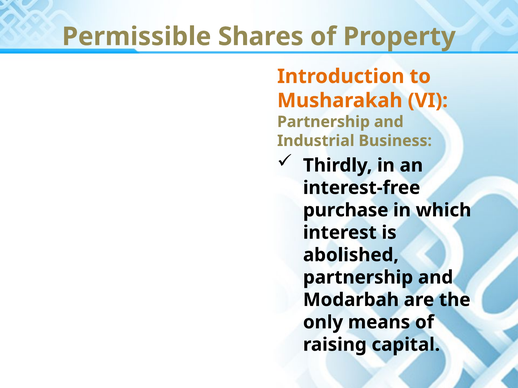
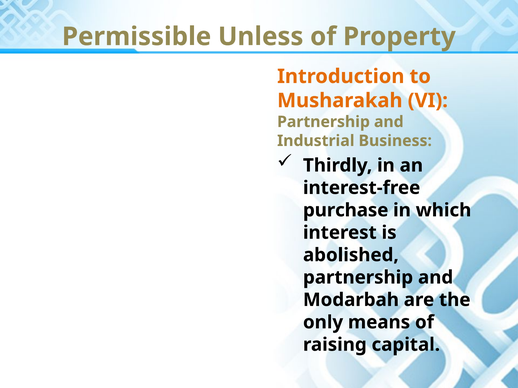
Shares: Shares -> Unless (261, 37)
